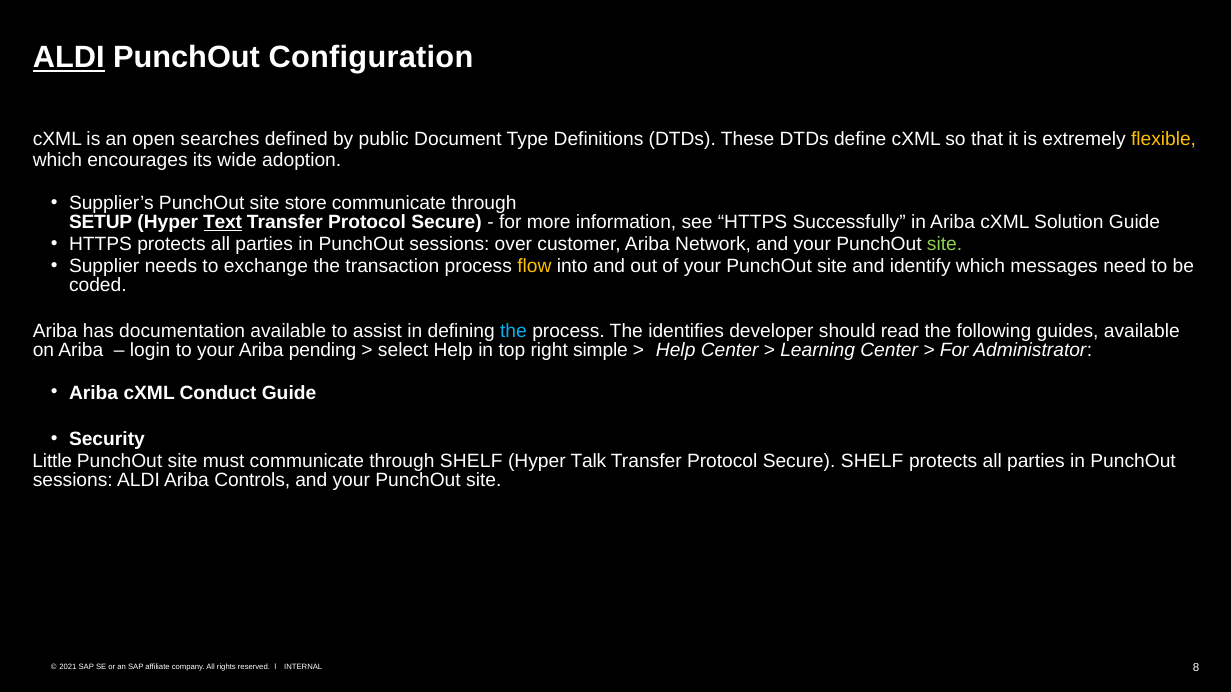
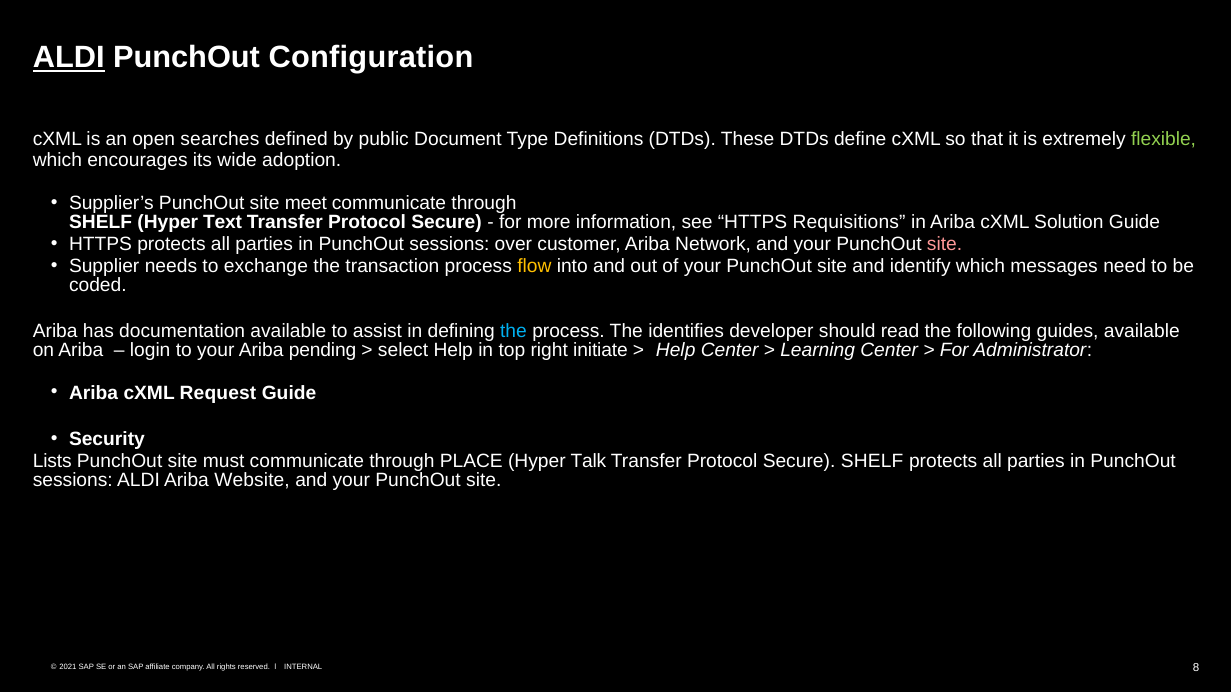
flexible colour: yellow -> light green (1164, 140)
store: store -> meet (306, 203)
SETUP: SETUP -> SHELF (101, 222)
Text underline: present -> none (223, 222)
Successfully: Successfully -> Requisitions (849, 222)
site colour: light green -> pink (945, 244)
simple: simple -> initiate (600, 350)
Conduct: Conduct -> Request (218, 393)
Little: Little -> Lists (52, 461)
through SHELF: SHELF -> PLACE (471, 461)
Controls: Controls -> Website (252, 480)
